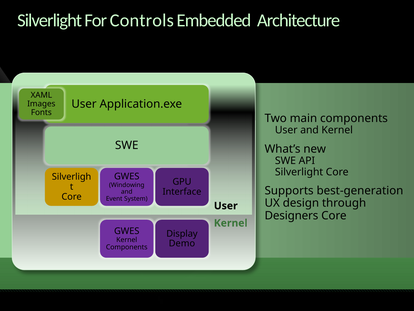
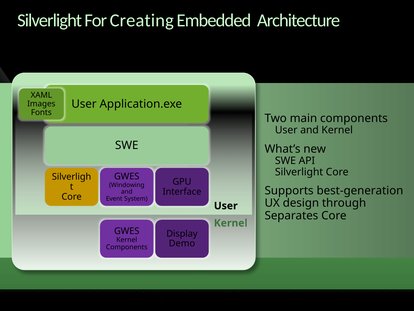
Controls: Controls -> Creating (142, 20)
Designers: Designers -> Separates (291, 215)
